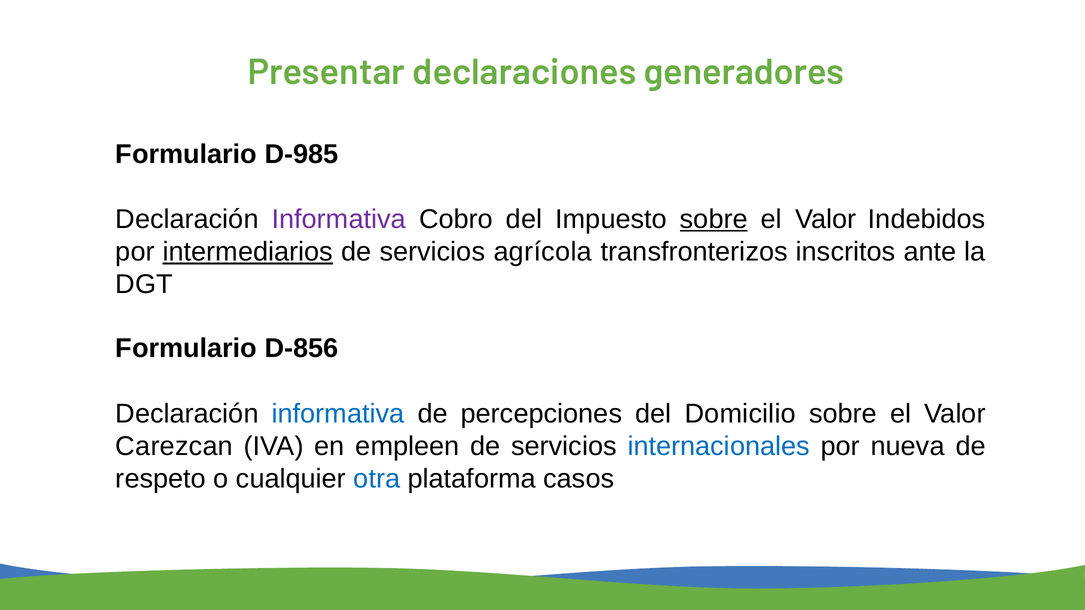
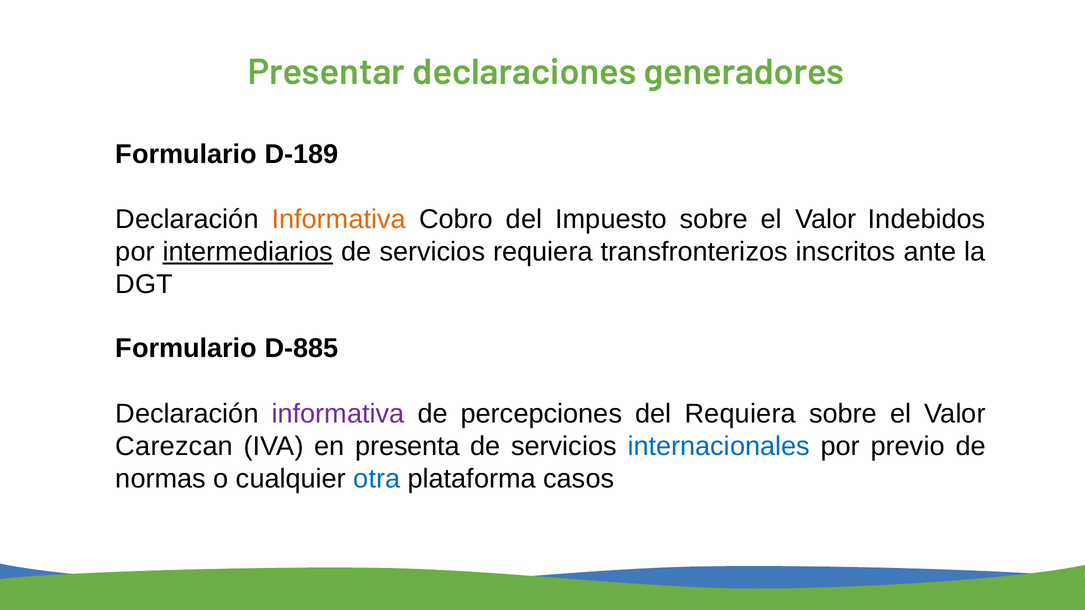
D-985: D-985 -> D-189 (301, 154)
Informativa colour: purple -> orange (339, 219)
sobre underline: present -> none (714, 219)
servicios agrícola: agrícola -> requiera (543, 252)
D-856: D-856 -> D-885 (301, 349)
informativa colour: blue -> purple (338, 414)
del Domicilio: Domicilio -> Requiera (740, 414)
empleen: empleen -> presenta (408, 446)
nueva: nueva -> previo (908, 446)
respeto: respeto -> normas (161, 479)
